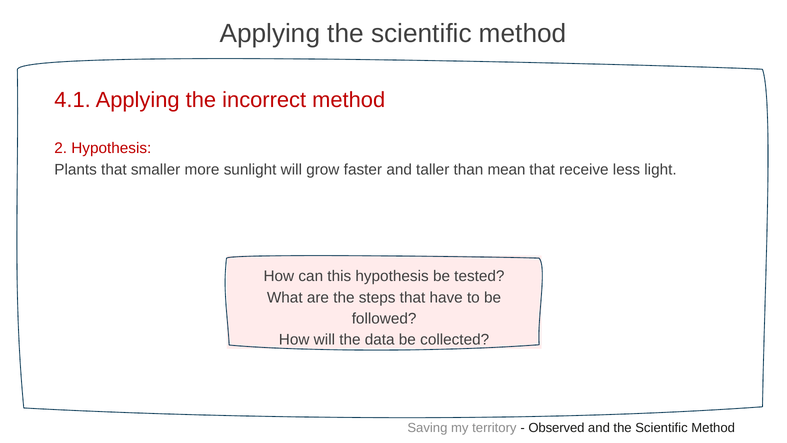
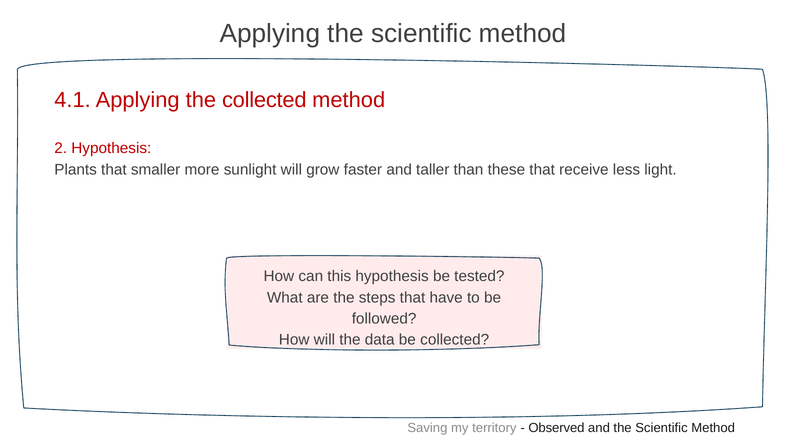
the incorrect: incorrect -> collected (264, 100)
mean: mean -> these (506, 169)
